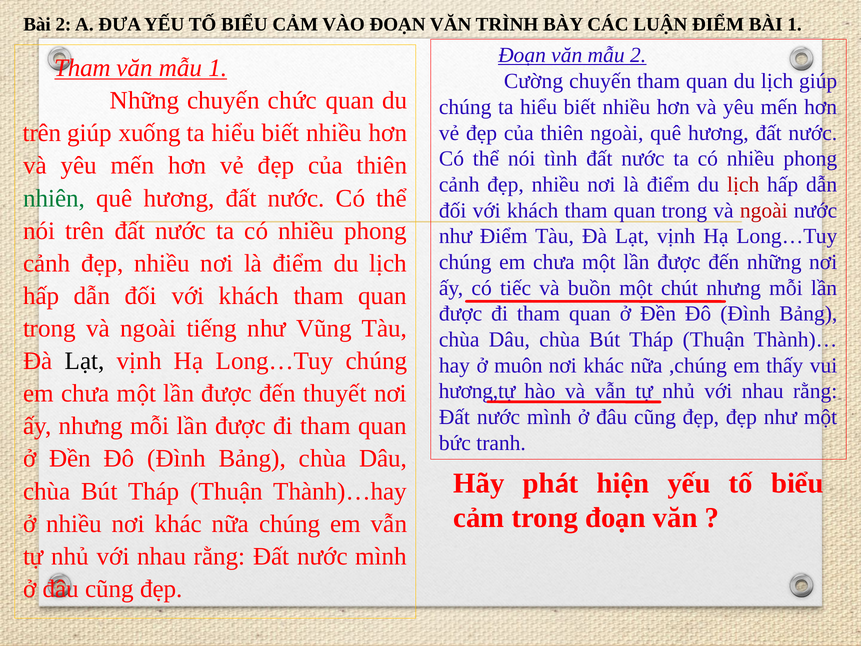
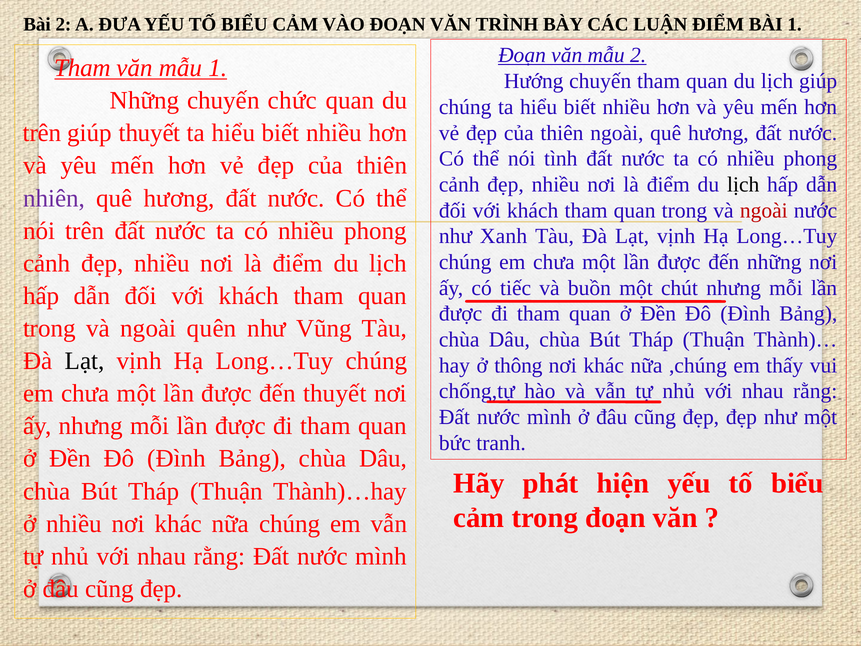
Cường: Cường -> Hướng (534, 81)
giúp xuống: xuống -> thuyết (150, 133)
lịch colour: red -> black (743, 185)
nhiên colour: green -> purple (54, 198)
như Điểm: Điểm -> Xanh (504, 236)
tiếng: tiếng -> quên (212, 328)
muôn: muôn -> thông (518, 365)
hương,tự: hương,tự -> chống,tự (477, 391)
